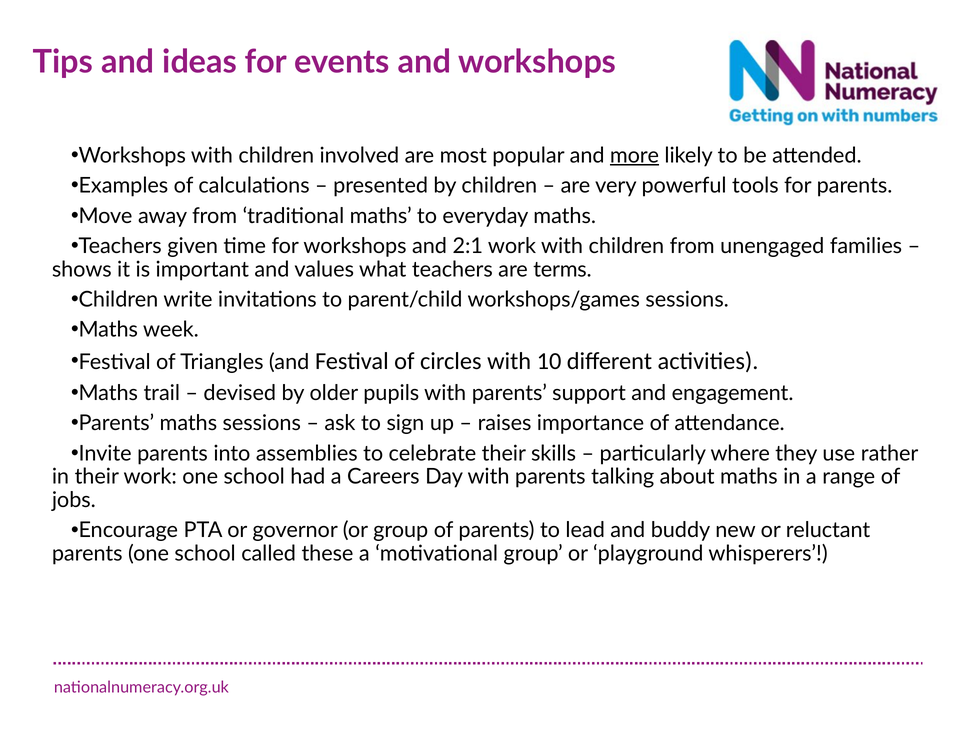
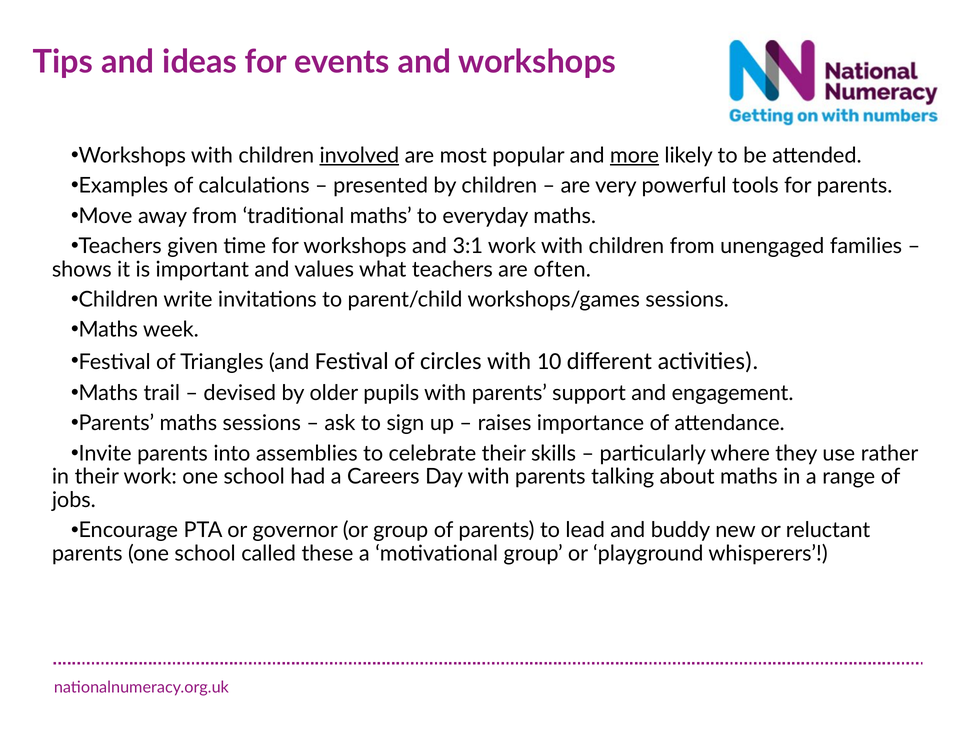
involved underline: none -> present (359, 156)
2:1: 2:1 -> 3:1 (468, 246)
terms: terms -> often (562, 269)
